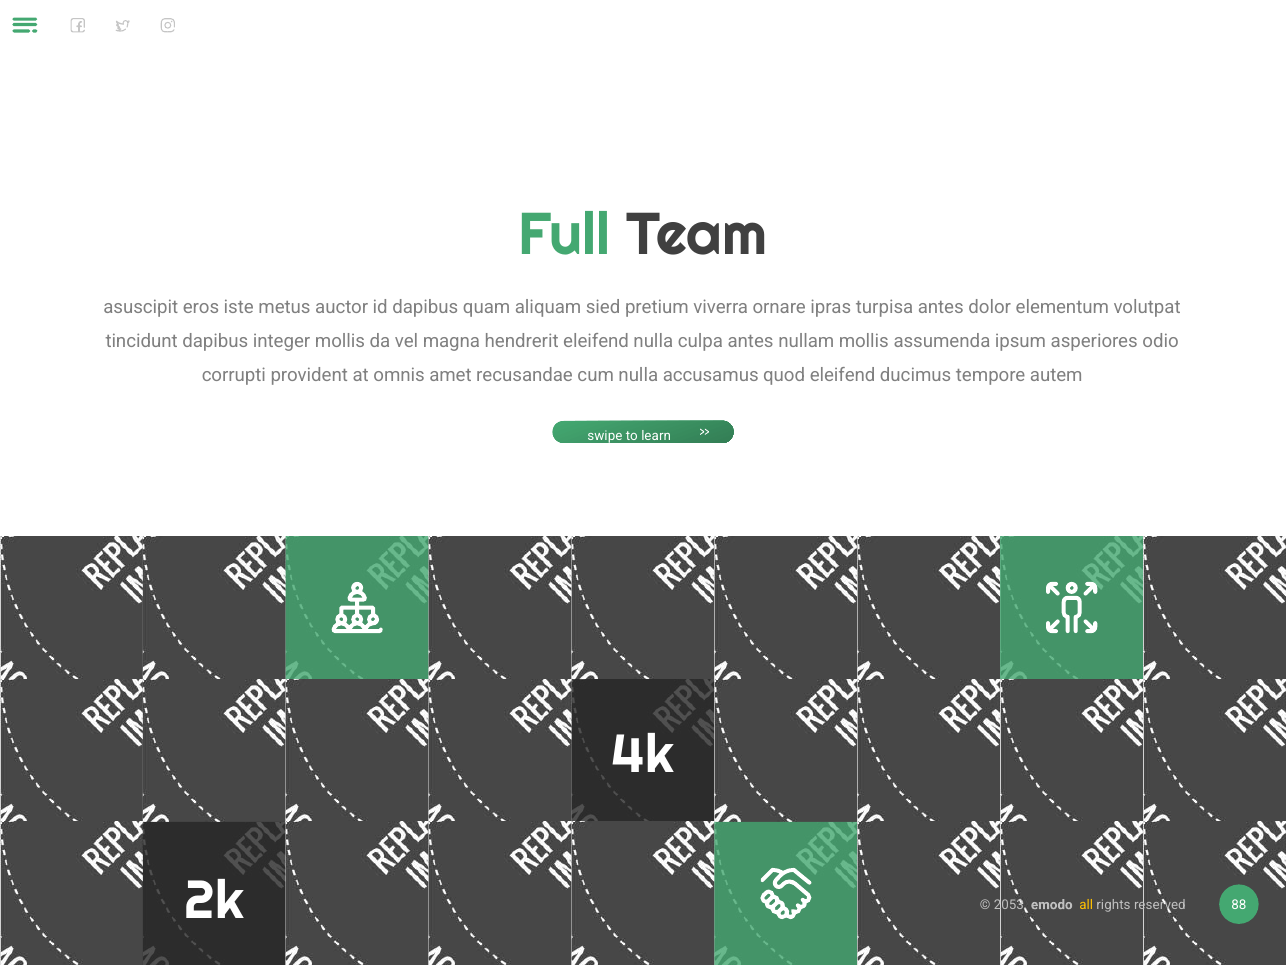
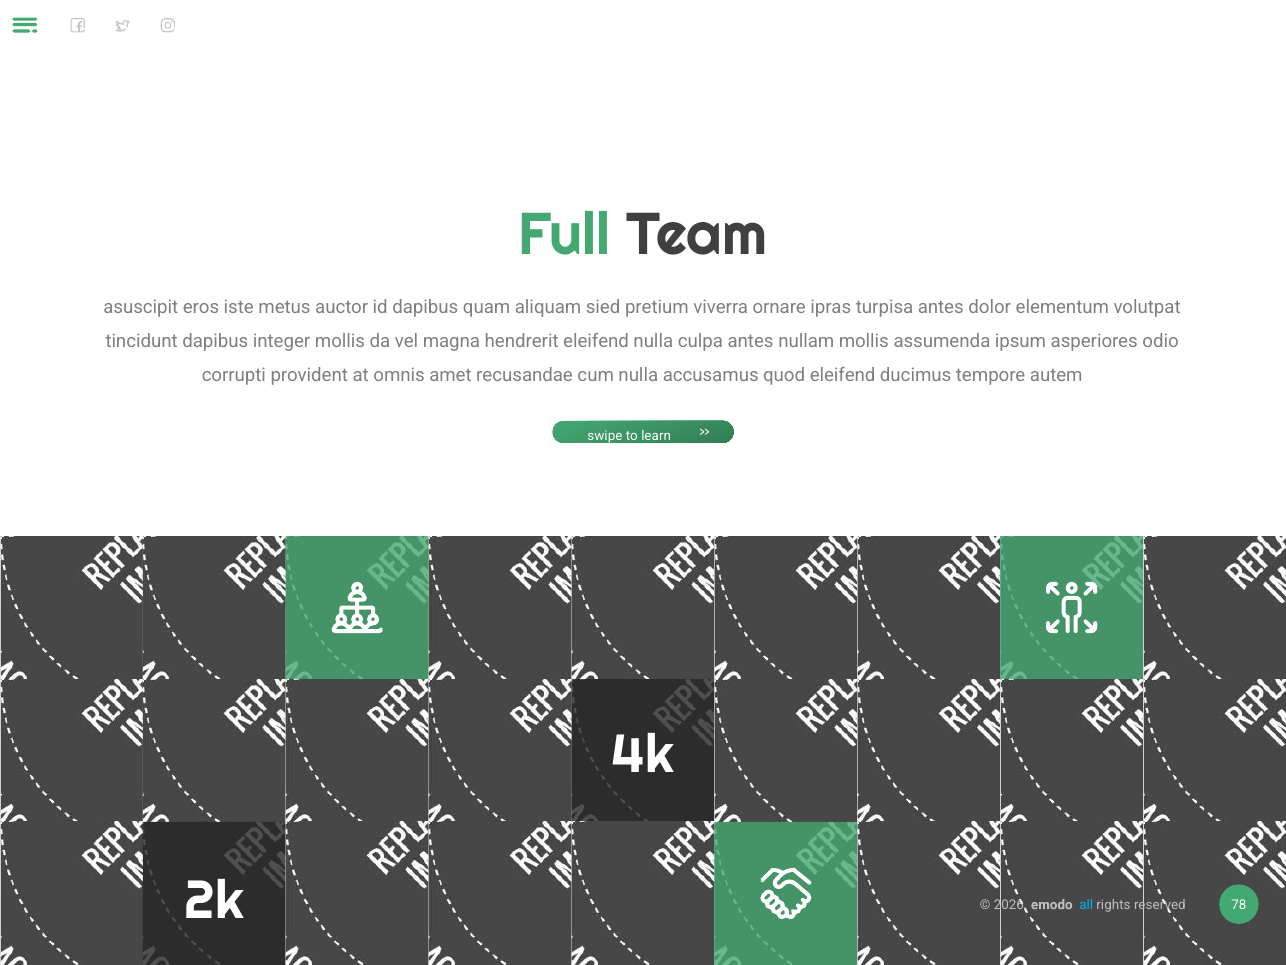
2053: 2053 -> 2026 (1009, 904)
all colour: yellow -> light blue (1086, 904)
88: 88 -> 78 (1239, 905)
